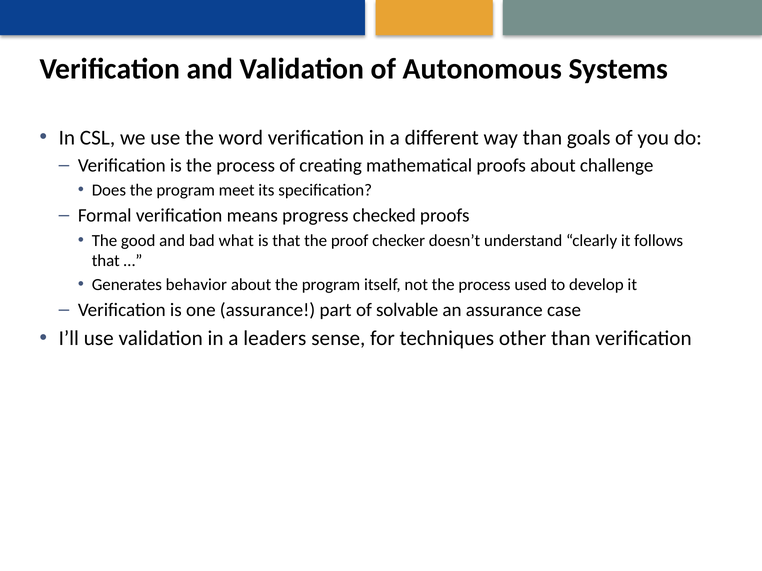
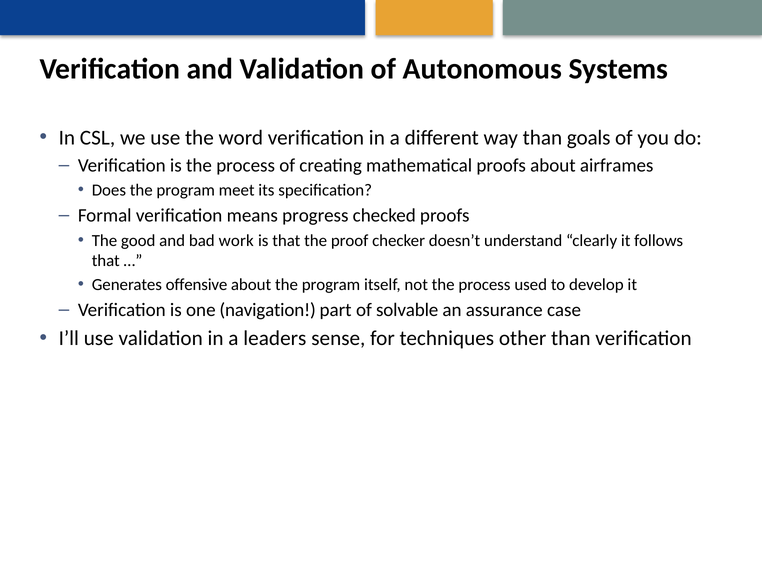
challenge: challenge -> airframes (617, 166)
what: what -> work (236, 241)
behavior: behavior -> offensive (196, 285)
one assurance: assurance -> navigation (268, 310)
